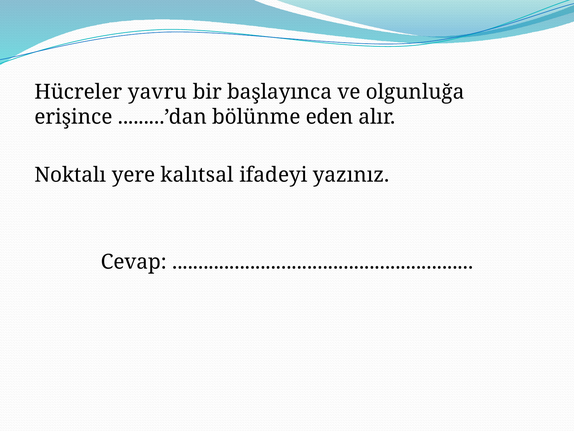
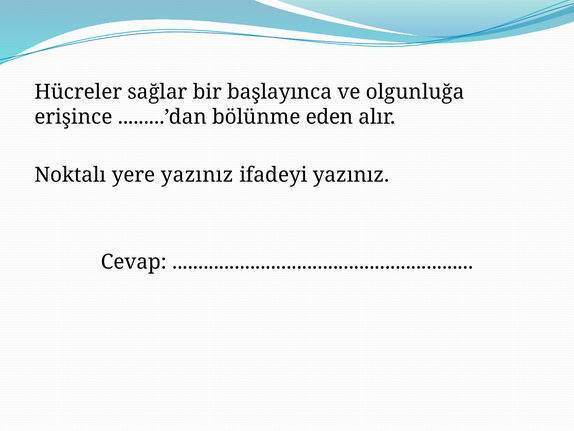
yavru: yavru -> sağlar (158, 92)
yere kalıtsal: kalıtsal -> yazınız (197, 175)
